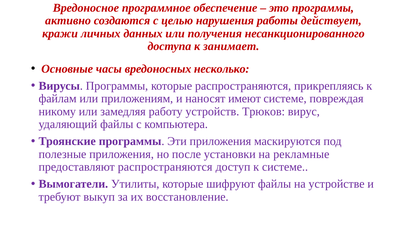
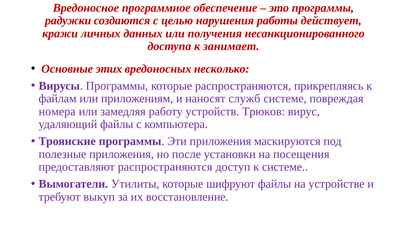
активно: активно -> радужки (68, 21)
часы: часы -> этих (109, 69)
имеют: имеют -> служб (244, 99)
никому: никому -> номера (57, 111)
рекламные: рекламные -> посещения (301, 154)
